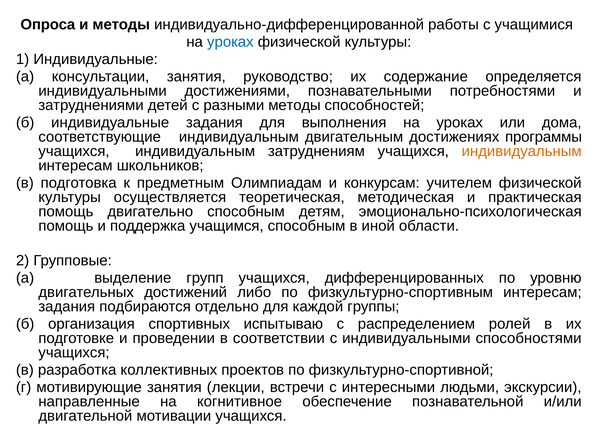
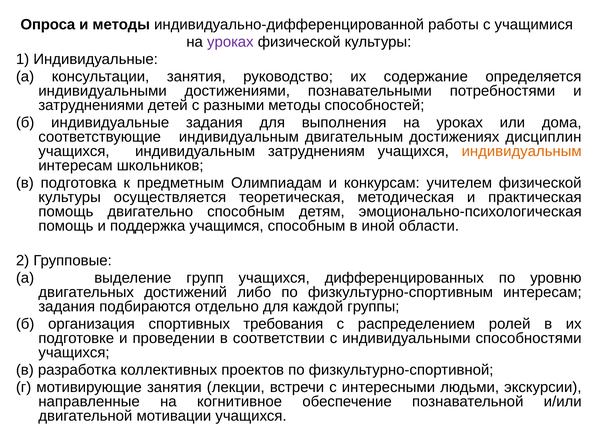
уроках colour: blue -> purple (230, 42)
программы: программы -> дисциплин (543, 137)
испытываю: испытываю -> требования (283, 324)
